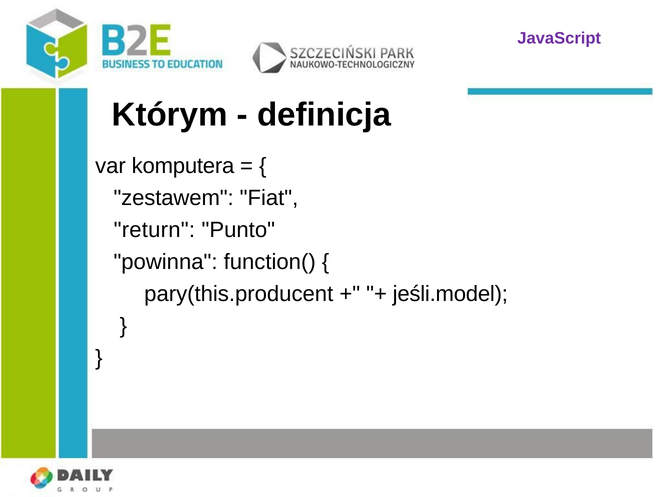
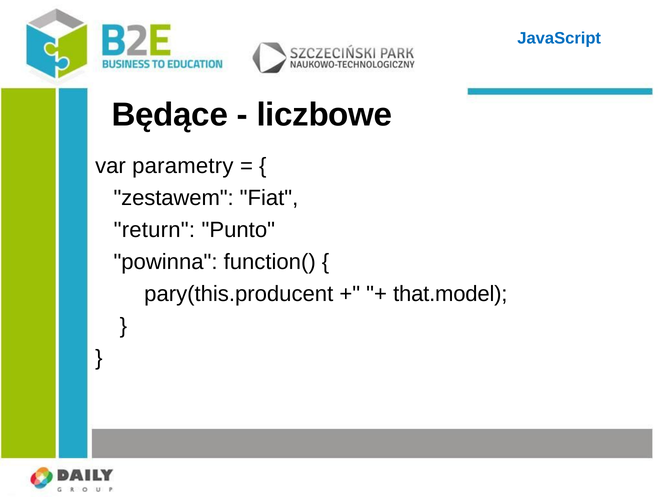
JavaScript colour: purple -> blue (559, 38)
Którym: Którym -> Będące (170, 115)
definicja: definicja -> liczbowe (324, 115)
komputera: komputera -> parametry (183, 166)
jeśli.model: jeśli.model -> that.model (450, 294)
